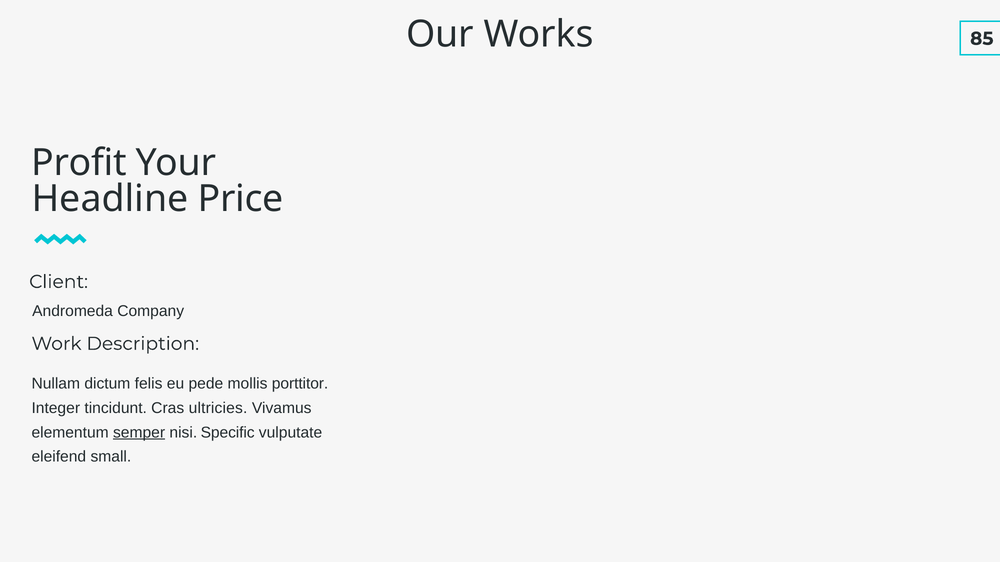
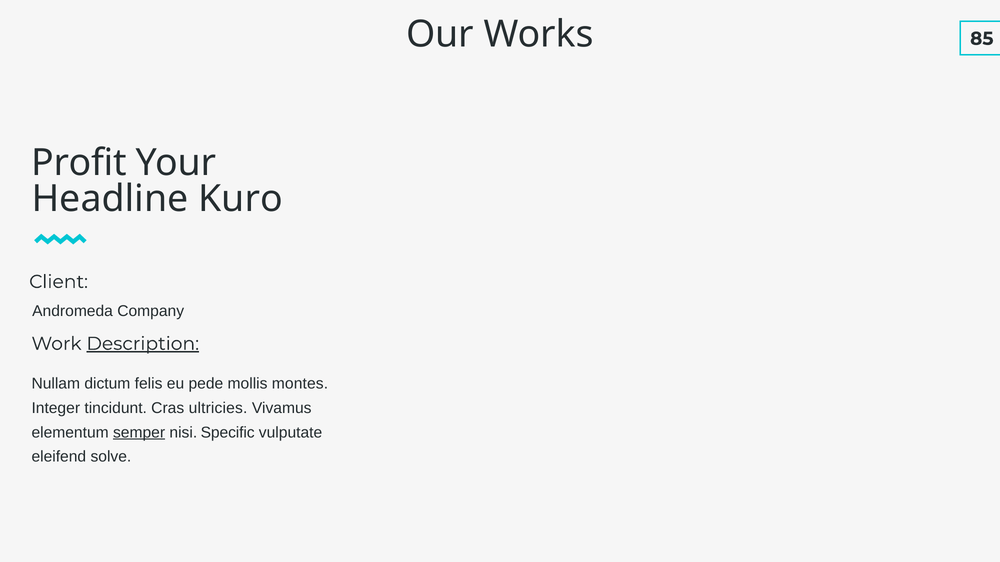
Price: Price -> Kuro (240, 199)
Description underline: none -> present (143, 344)
porttitor: porttitor -> montes (300, 384)
small: small -> solve (111, 457)
